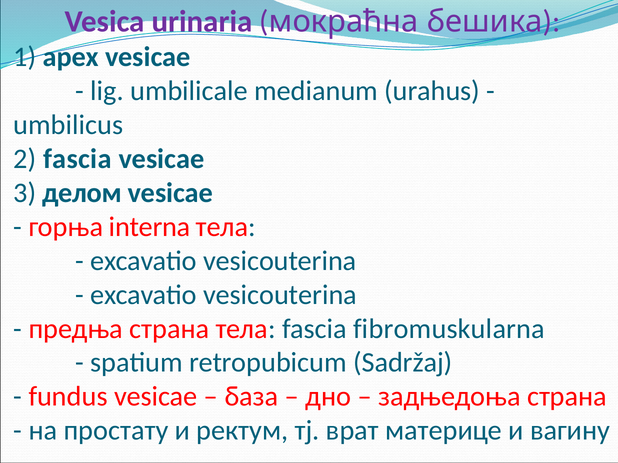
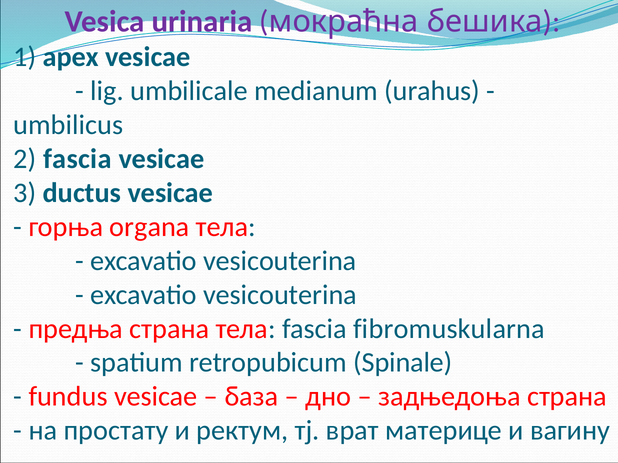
делом: делом -> ductus (82, 193)
interna: interna -> organa (149, 227)
Sadržaj: Sadržaj -> Spinale (403, 363)
